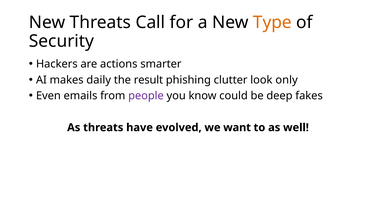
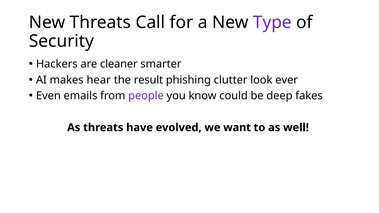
Type colour: orange -> purple (272, 22)
actions: actions -> cleaner (119, 64)
daily: daily -> hear (99, 80)
only: only -> ever (287, 80)
